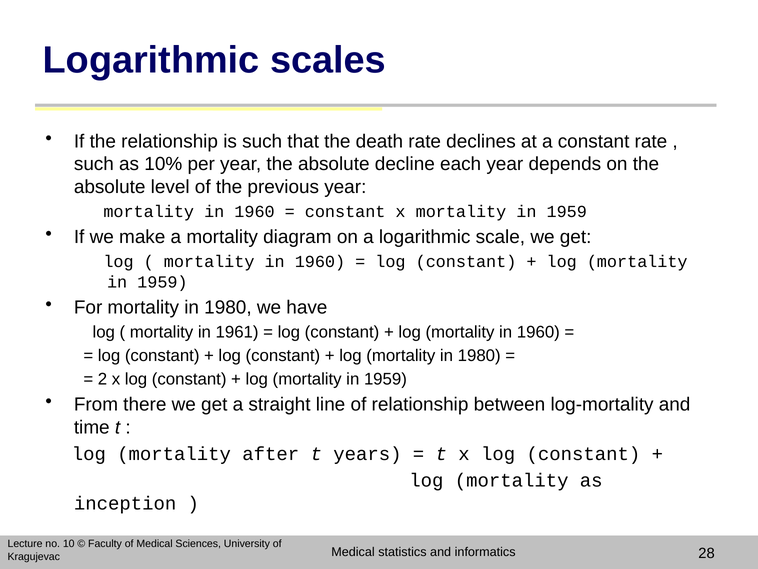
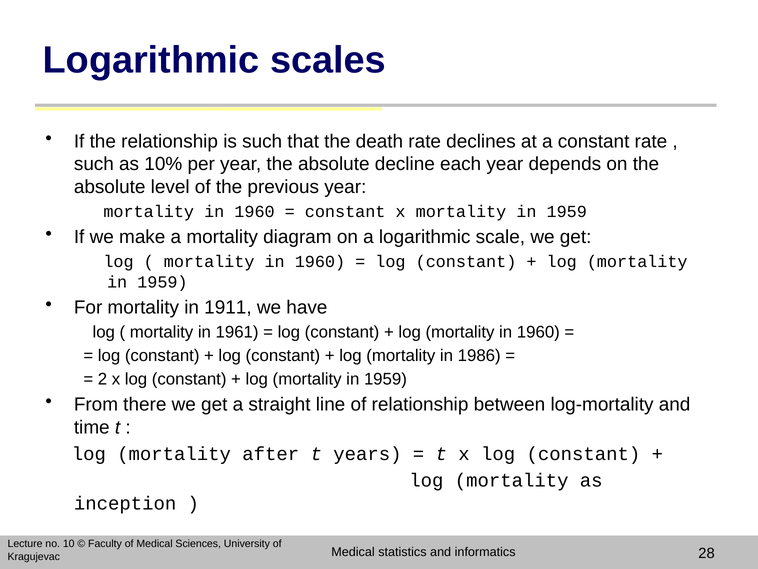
For mortality in 1980: 1980 -> 1911 (228, 307)
log mortality in 1980: 1980 -> 1986 (479, 355)
